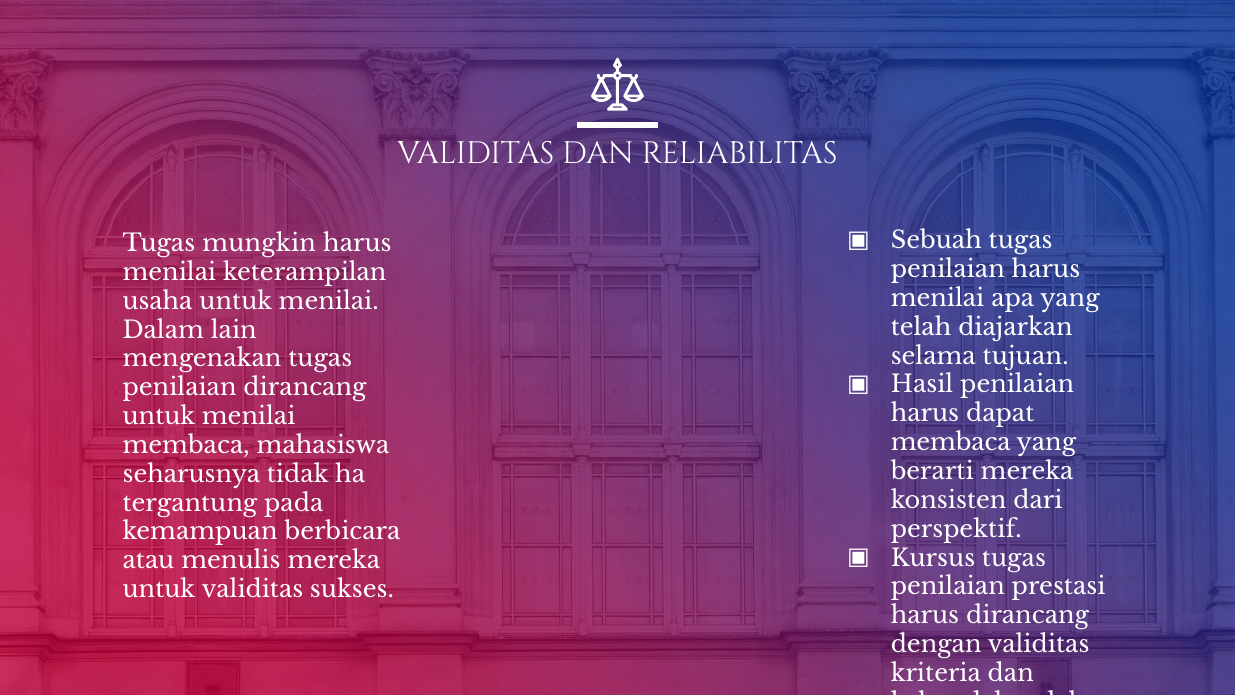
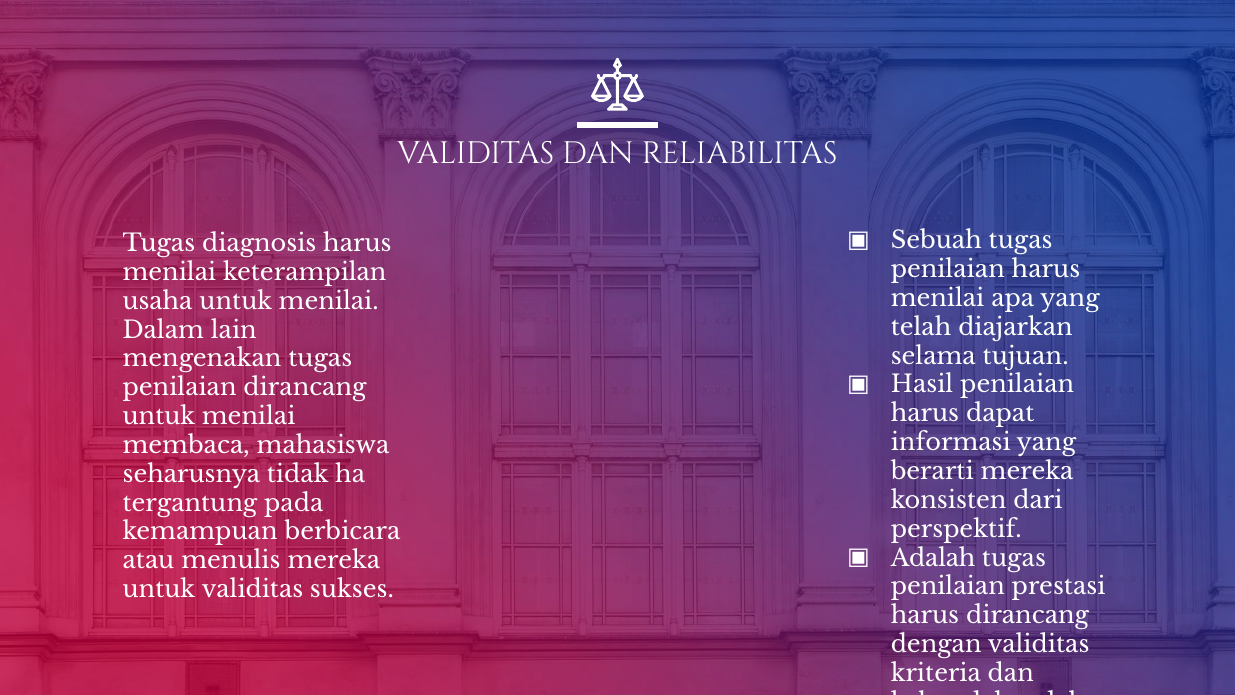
mungkin: mungkin -> diagnosis (259, 243)
membaca: membaca -> informasi (951, 443)
Kursus: Kursus -> Adalah (933, 558)
